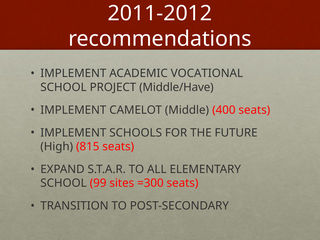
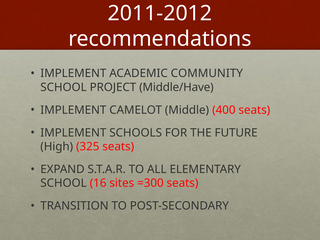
VOCATIONAL: VOCATIONAL -> COMMUNITY (207, 73)
815: 815 -> 325 (88, 147)
99: 99 -> 16 (98, 183)
